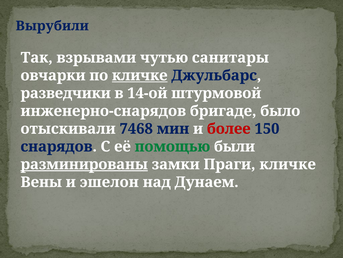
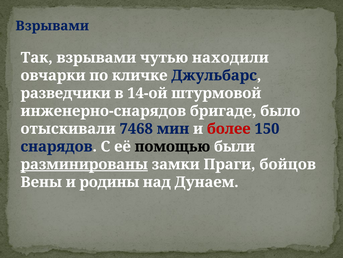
Вырубили: Вырубили -> Взрывами (52, 26)
санитары: санитары -> находили (230, 58)
кличке underline: present -> none (140, 75)
помощью colour: green -> black (172, 146)
Праги кличке: кличке -> бойцов (288, 164)
эшелон: эшелон -> родины (109, 182)
